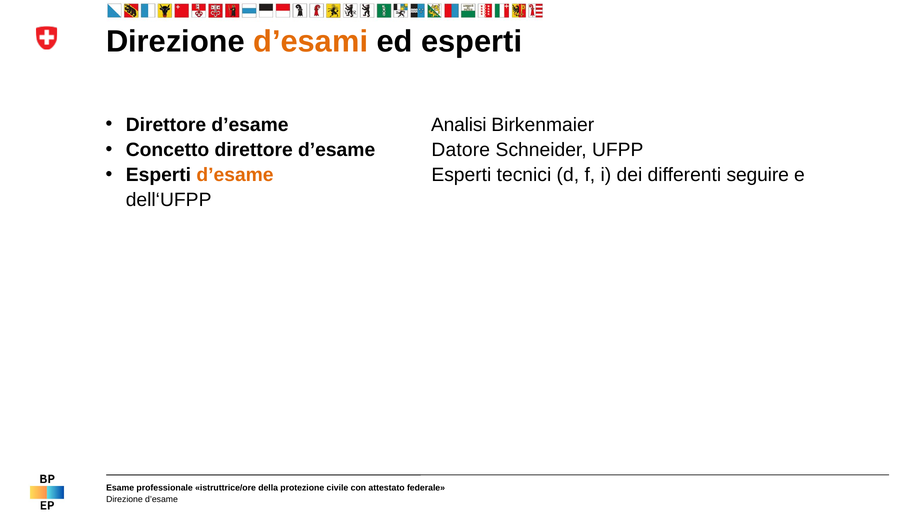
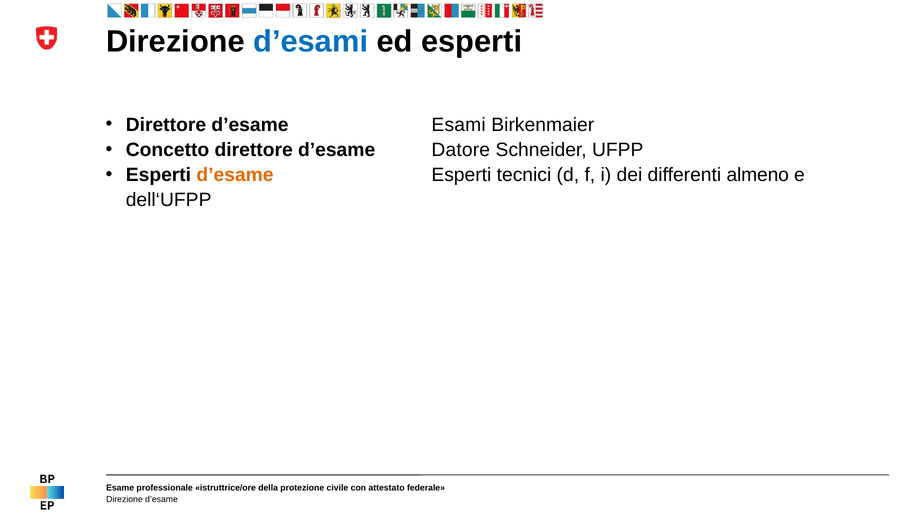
d’esami colour: orange -> blue (311, 42)
Analisi: Analisi -> Esami (459, 125)
seguire: seguire -> almeno (758, 175)
